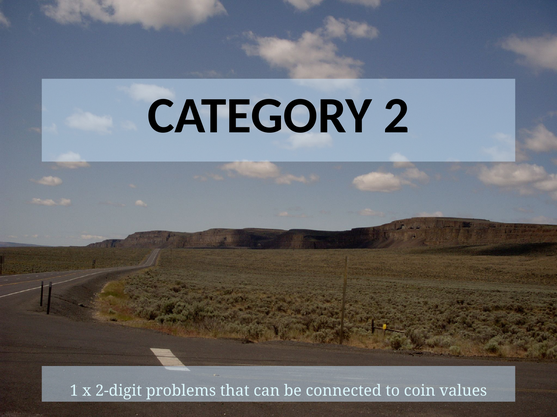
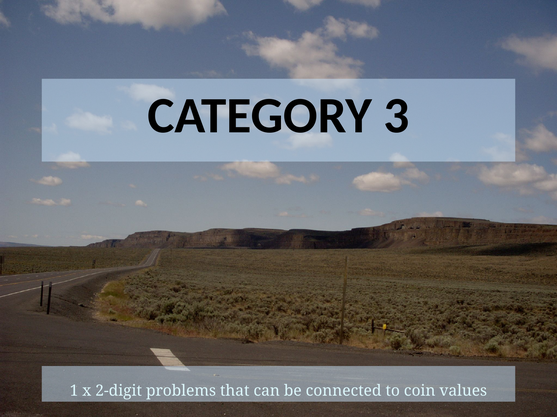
2: 2 -> 3 (396, 116)
